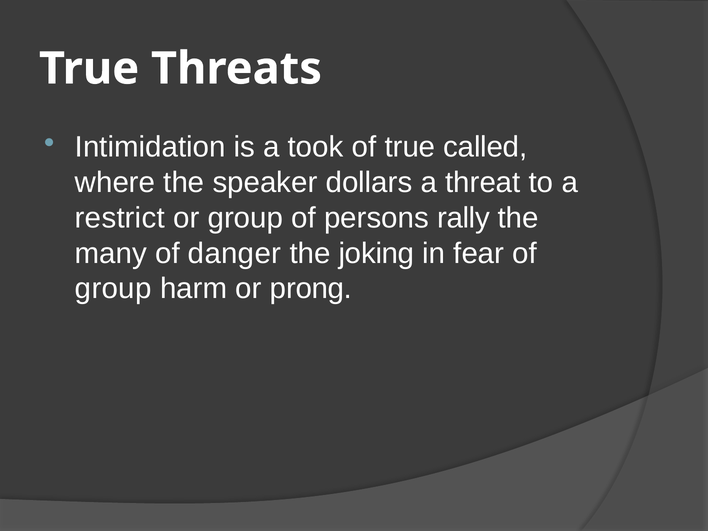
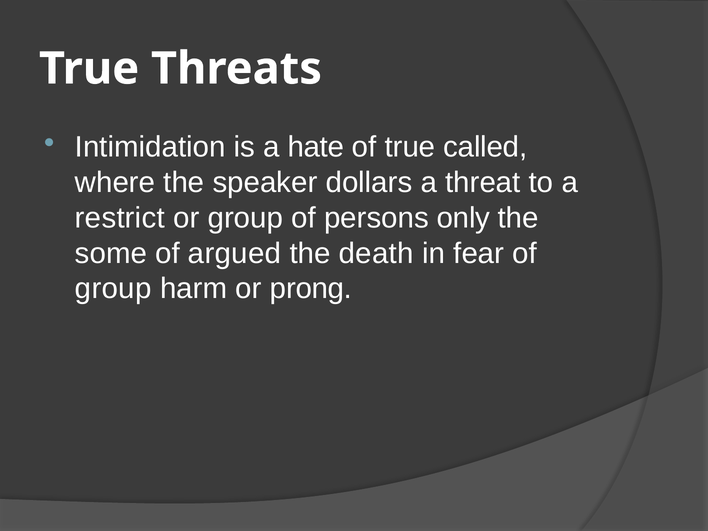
took: took -> hate (316, 147)
rally: rally -> only (463, 218)
many: many -> some (111, 253)
danger: danger -> argued (235, 253)
joking: joking -> death (376, 253)
